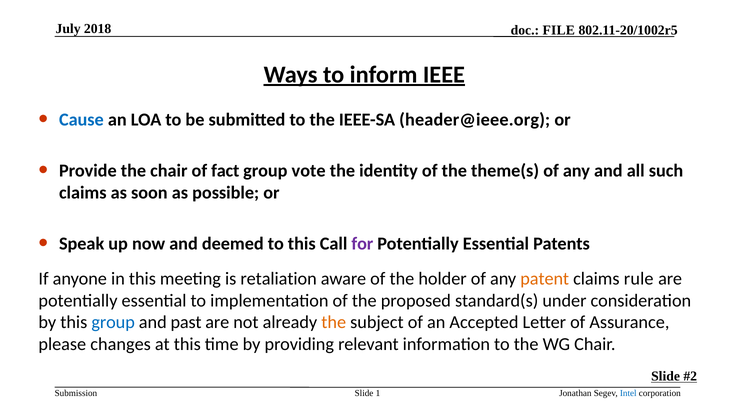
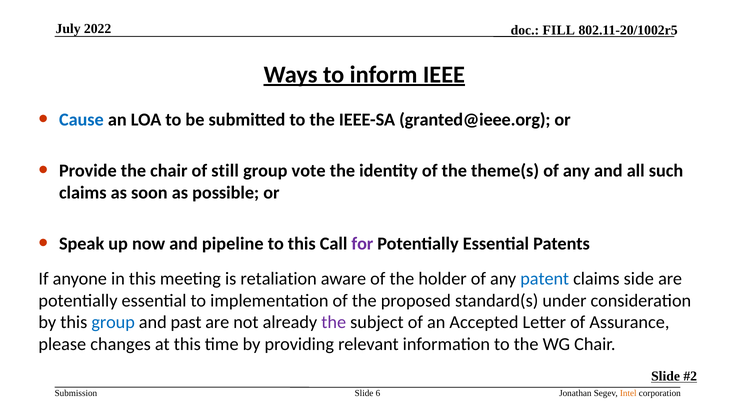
2018: 2018 -> 2022 (98, 29)
FILE: FILE -> FILL (559, 30)
header@ieee.org: header@ieee.org -> granted@ieee.org (475, 120)
fact: fact -> still (225, 171)
deemed: deemed -> pipeline (233, 244)
patent colour: orange -> blue (545, 279)
rule: rule -> side (639, 279)
the colour: orange -> purple (334, 322)
1: 1 -> 6 (378, 393)
Intel colour: blue -> orange (628, 393)
